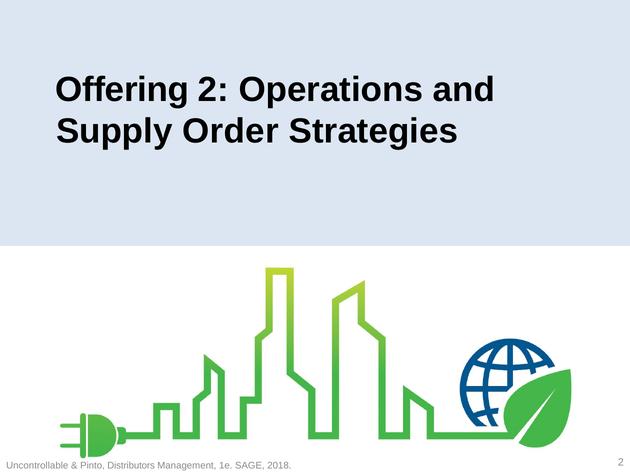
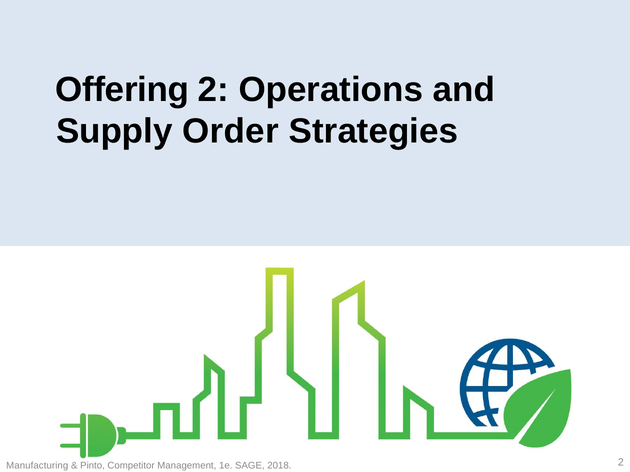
Uncontrollable: Uncontrollable -> Manufacturing (37, 466)
Distributors: Distributors -> Competitor (131, 466)
